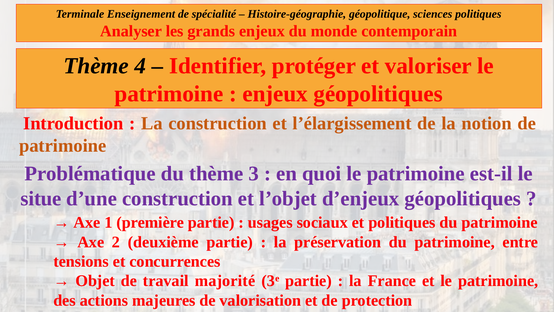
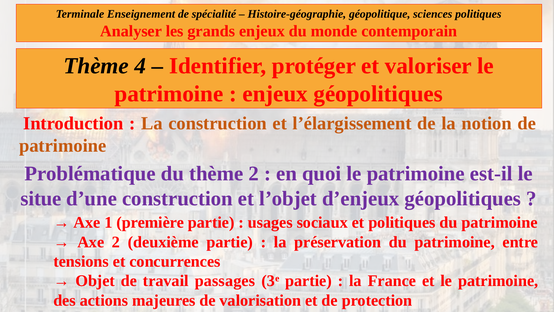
thème 3: 3 -> 2 (254, 173)
majorité: majorité -> passages (225, 281)
